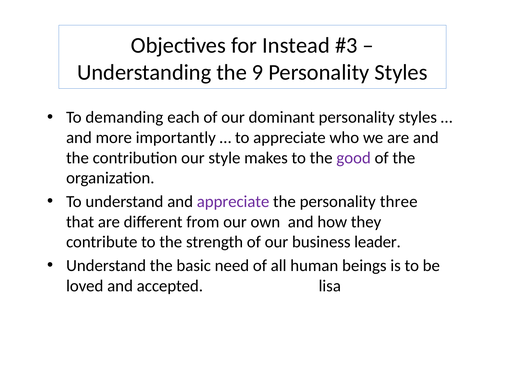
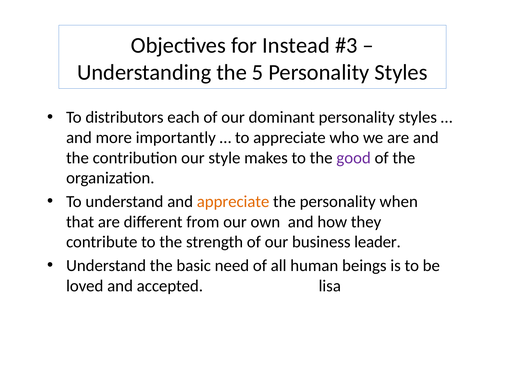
9: 9 -> 5 (258, 72)
demanding: demanding -> distributors (124, 117)
appreciate colour: purple -> orange (233, 201)
three: three -> when (399, 201)
